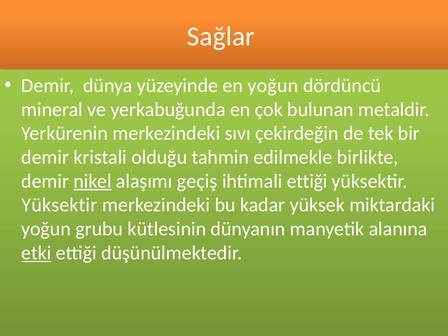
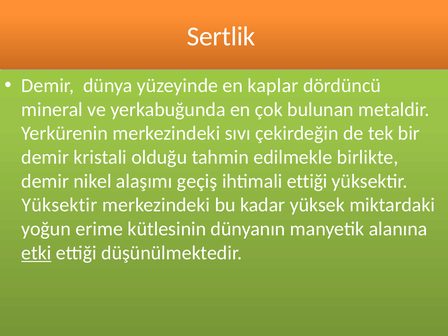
Sağlar: Sağlar -> Sertlik (221, 37)
en yoğun: yoğun -> kaplar (273, 86)
nikel underline: present -> none (93, 181)
grubu: grubu -> erime (99, 229)
